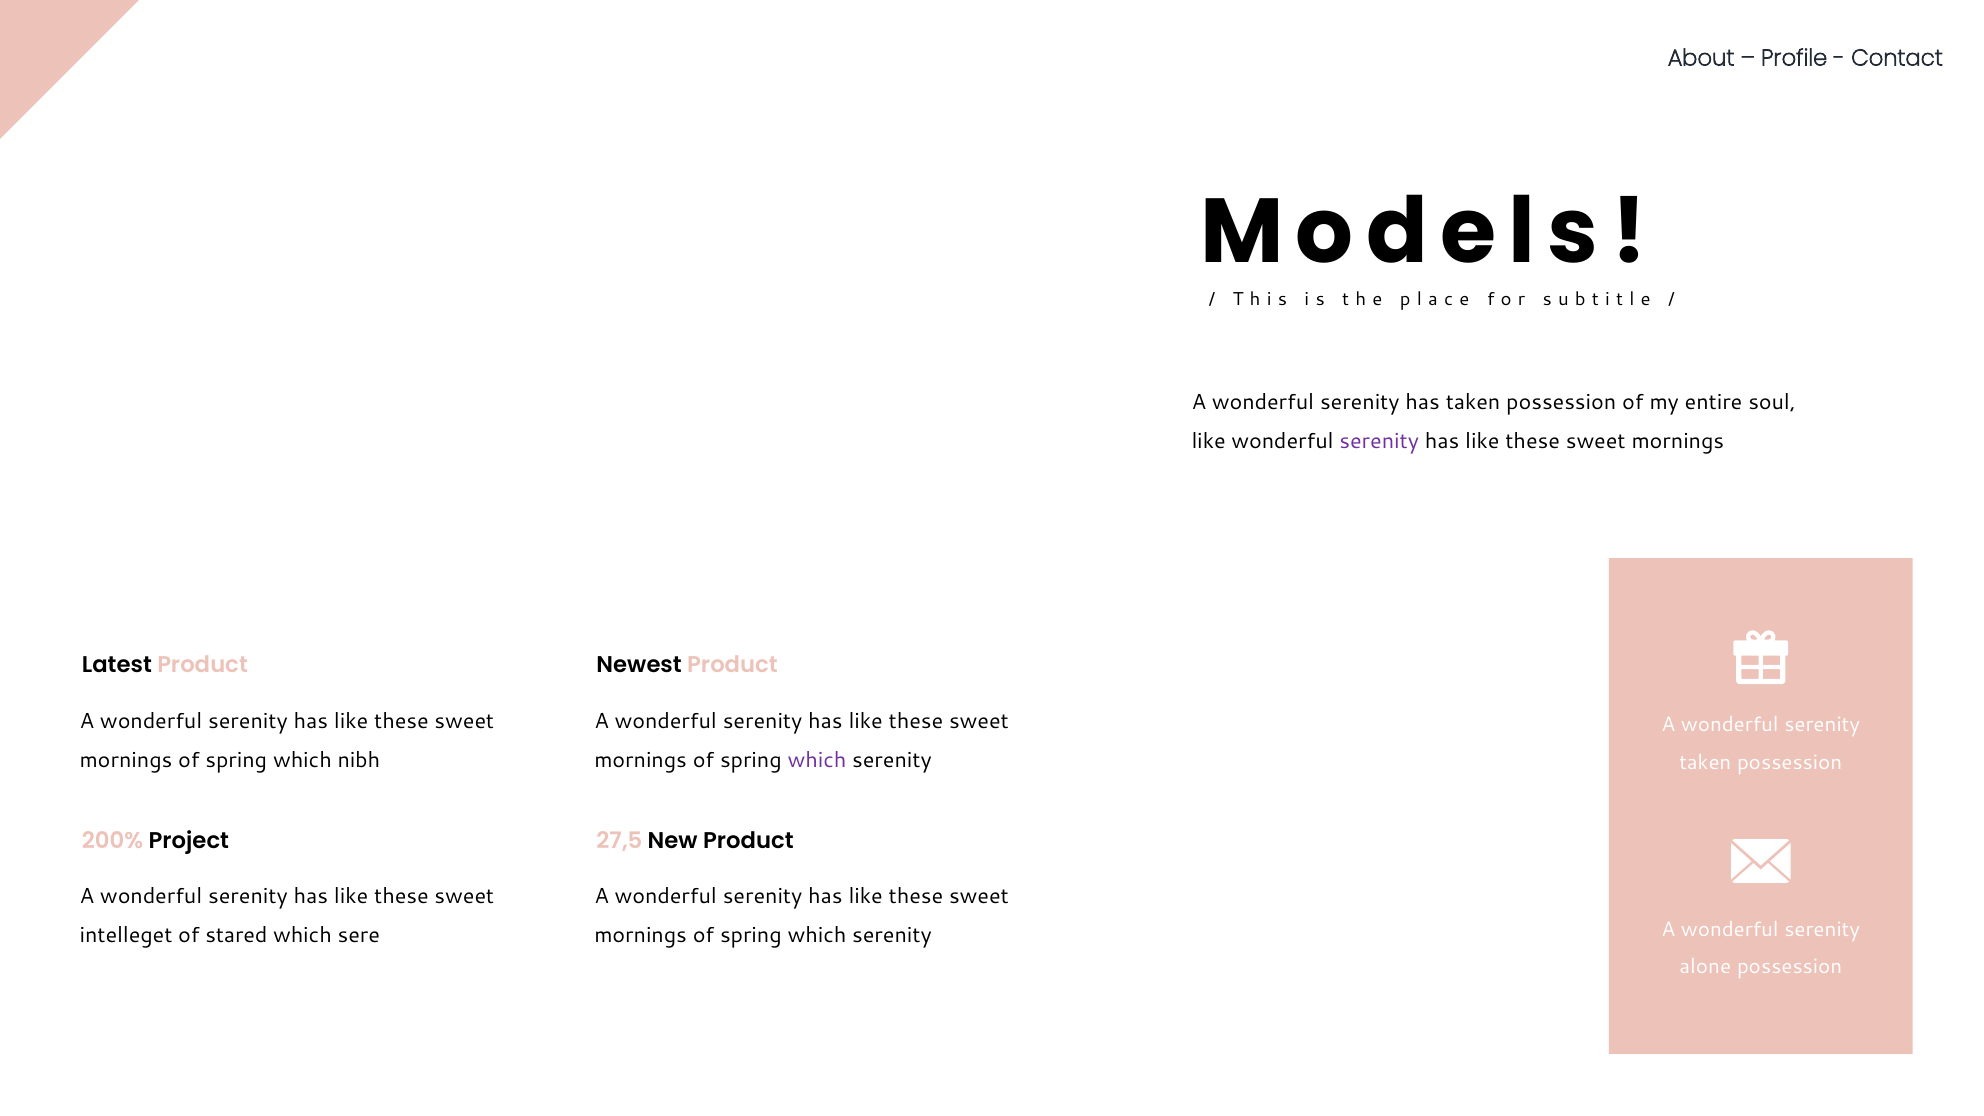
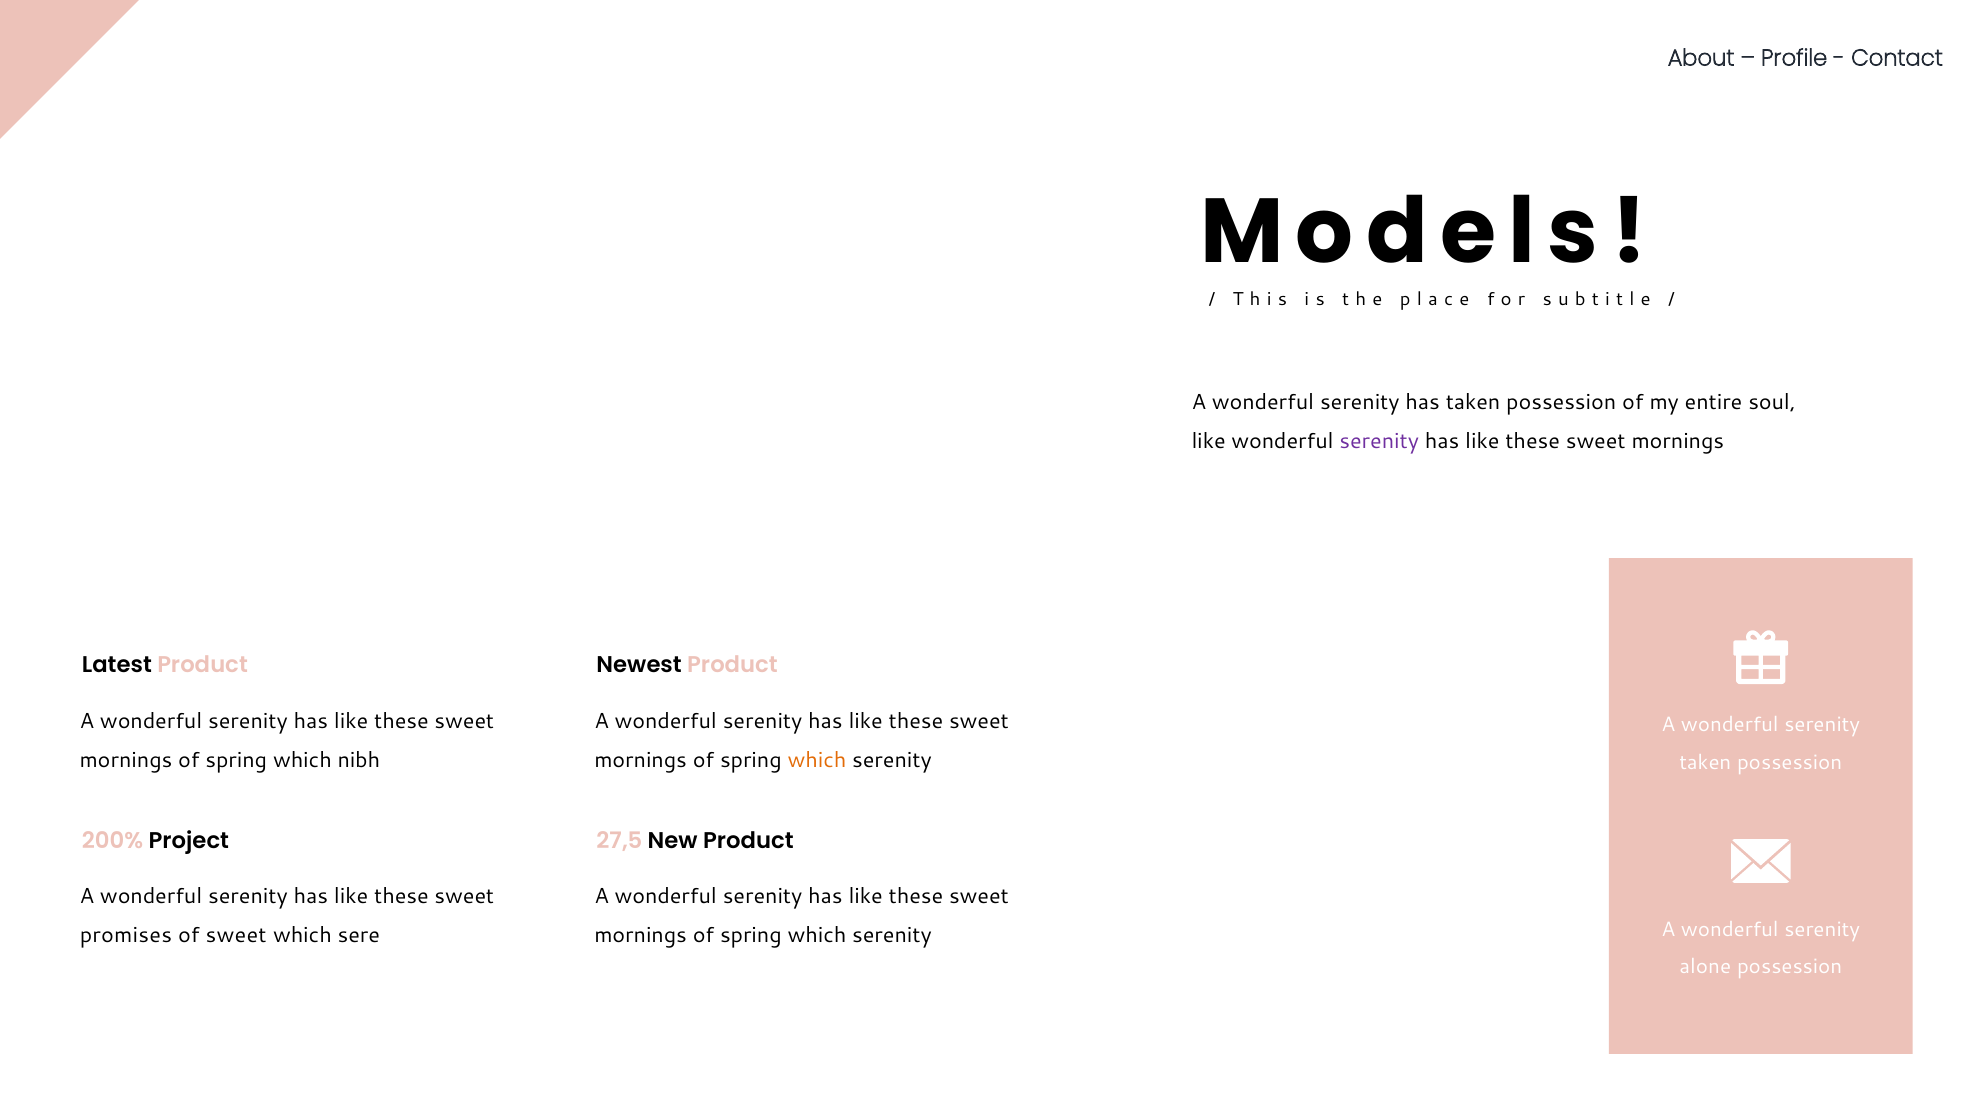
which colour: purple -> orange (817, 760)
intelleget: intelleget -> promises (126, 936)
of stared: stared -> sweet (236, 936)
